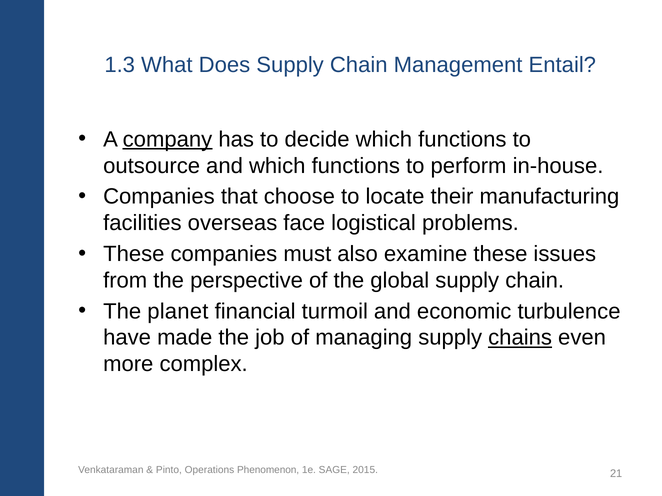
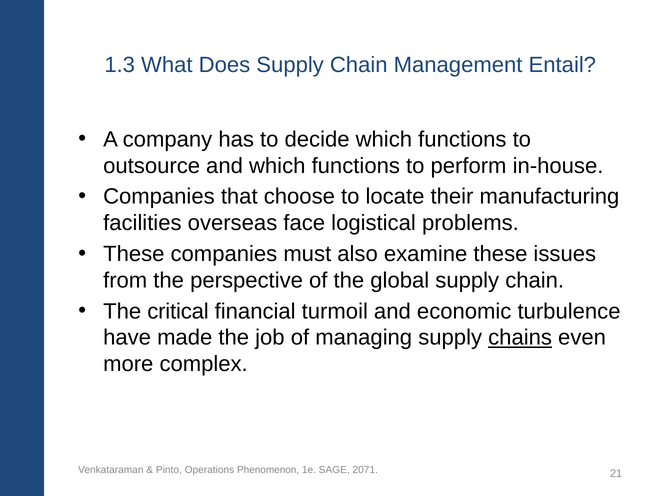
company underline: present -> none (167, 139)
planet: planet -> critical (178, 312)
2015: 2015 -> 2071 (365, 470)
